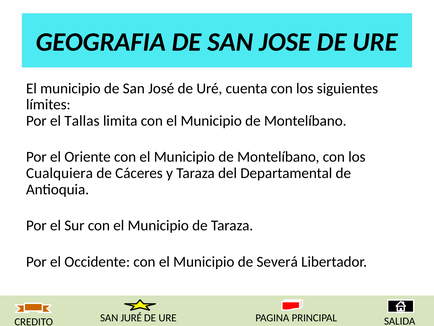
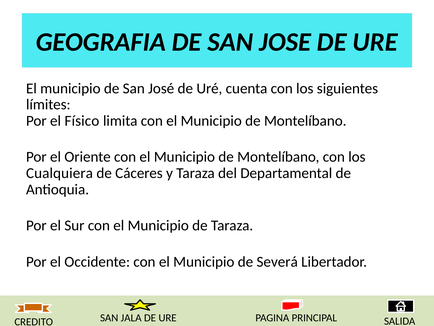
Tallas: Tallas -> Físico (82, 121)
JURÉ: JURÉ -> JALA (131, 317)
